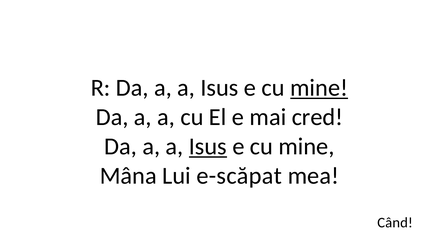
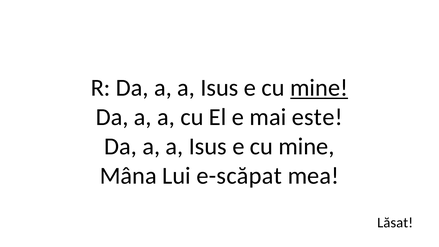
cred: cred -> este (317, 117)
Isus underline: present -> none (208, 146)
Când: Când -> Lăsat (395, 223)
